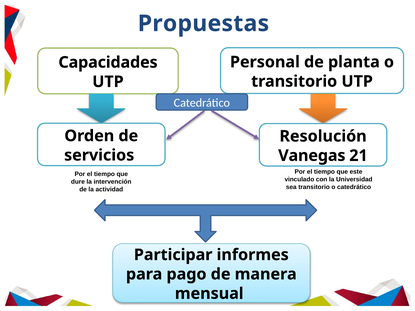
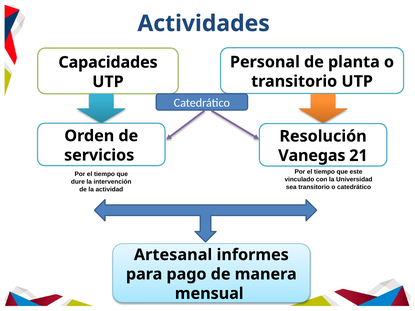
Propuestas: Propuestas -> Actividades (204, 24)
Participar: Participar -> Artesanal (173, 255)
